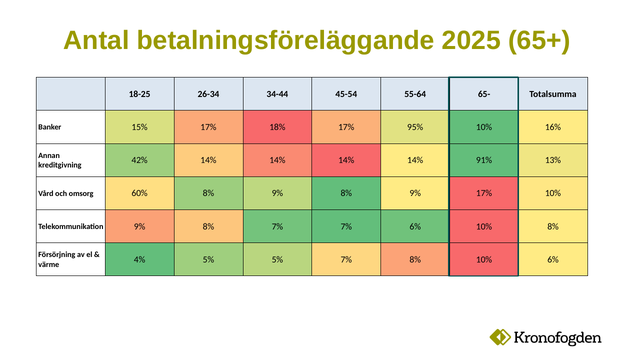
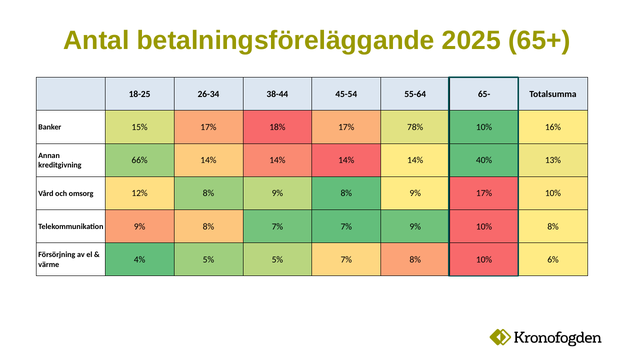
34-44: 34-44 -> 38-44 (277, 94)
95%: 95% -> 78% (415, 127)
42%: 42% -> 66% (140, 160)
91%: 91% -> 40% (484, 160)
60%: 60% -> 12% (140, 194)
7% 6%: 6% -> 9% (415, 227)
